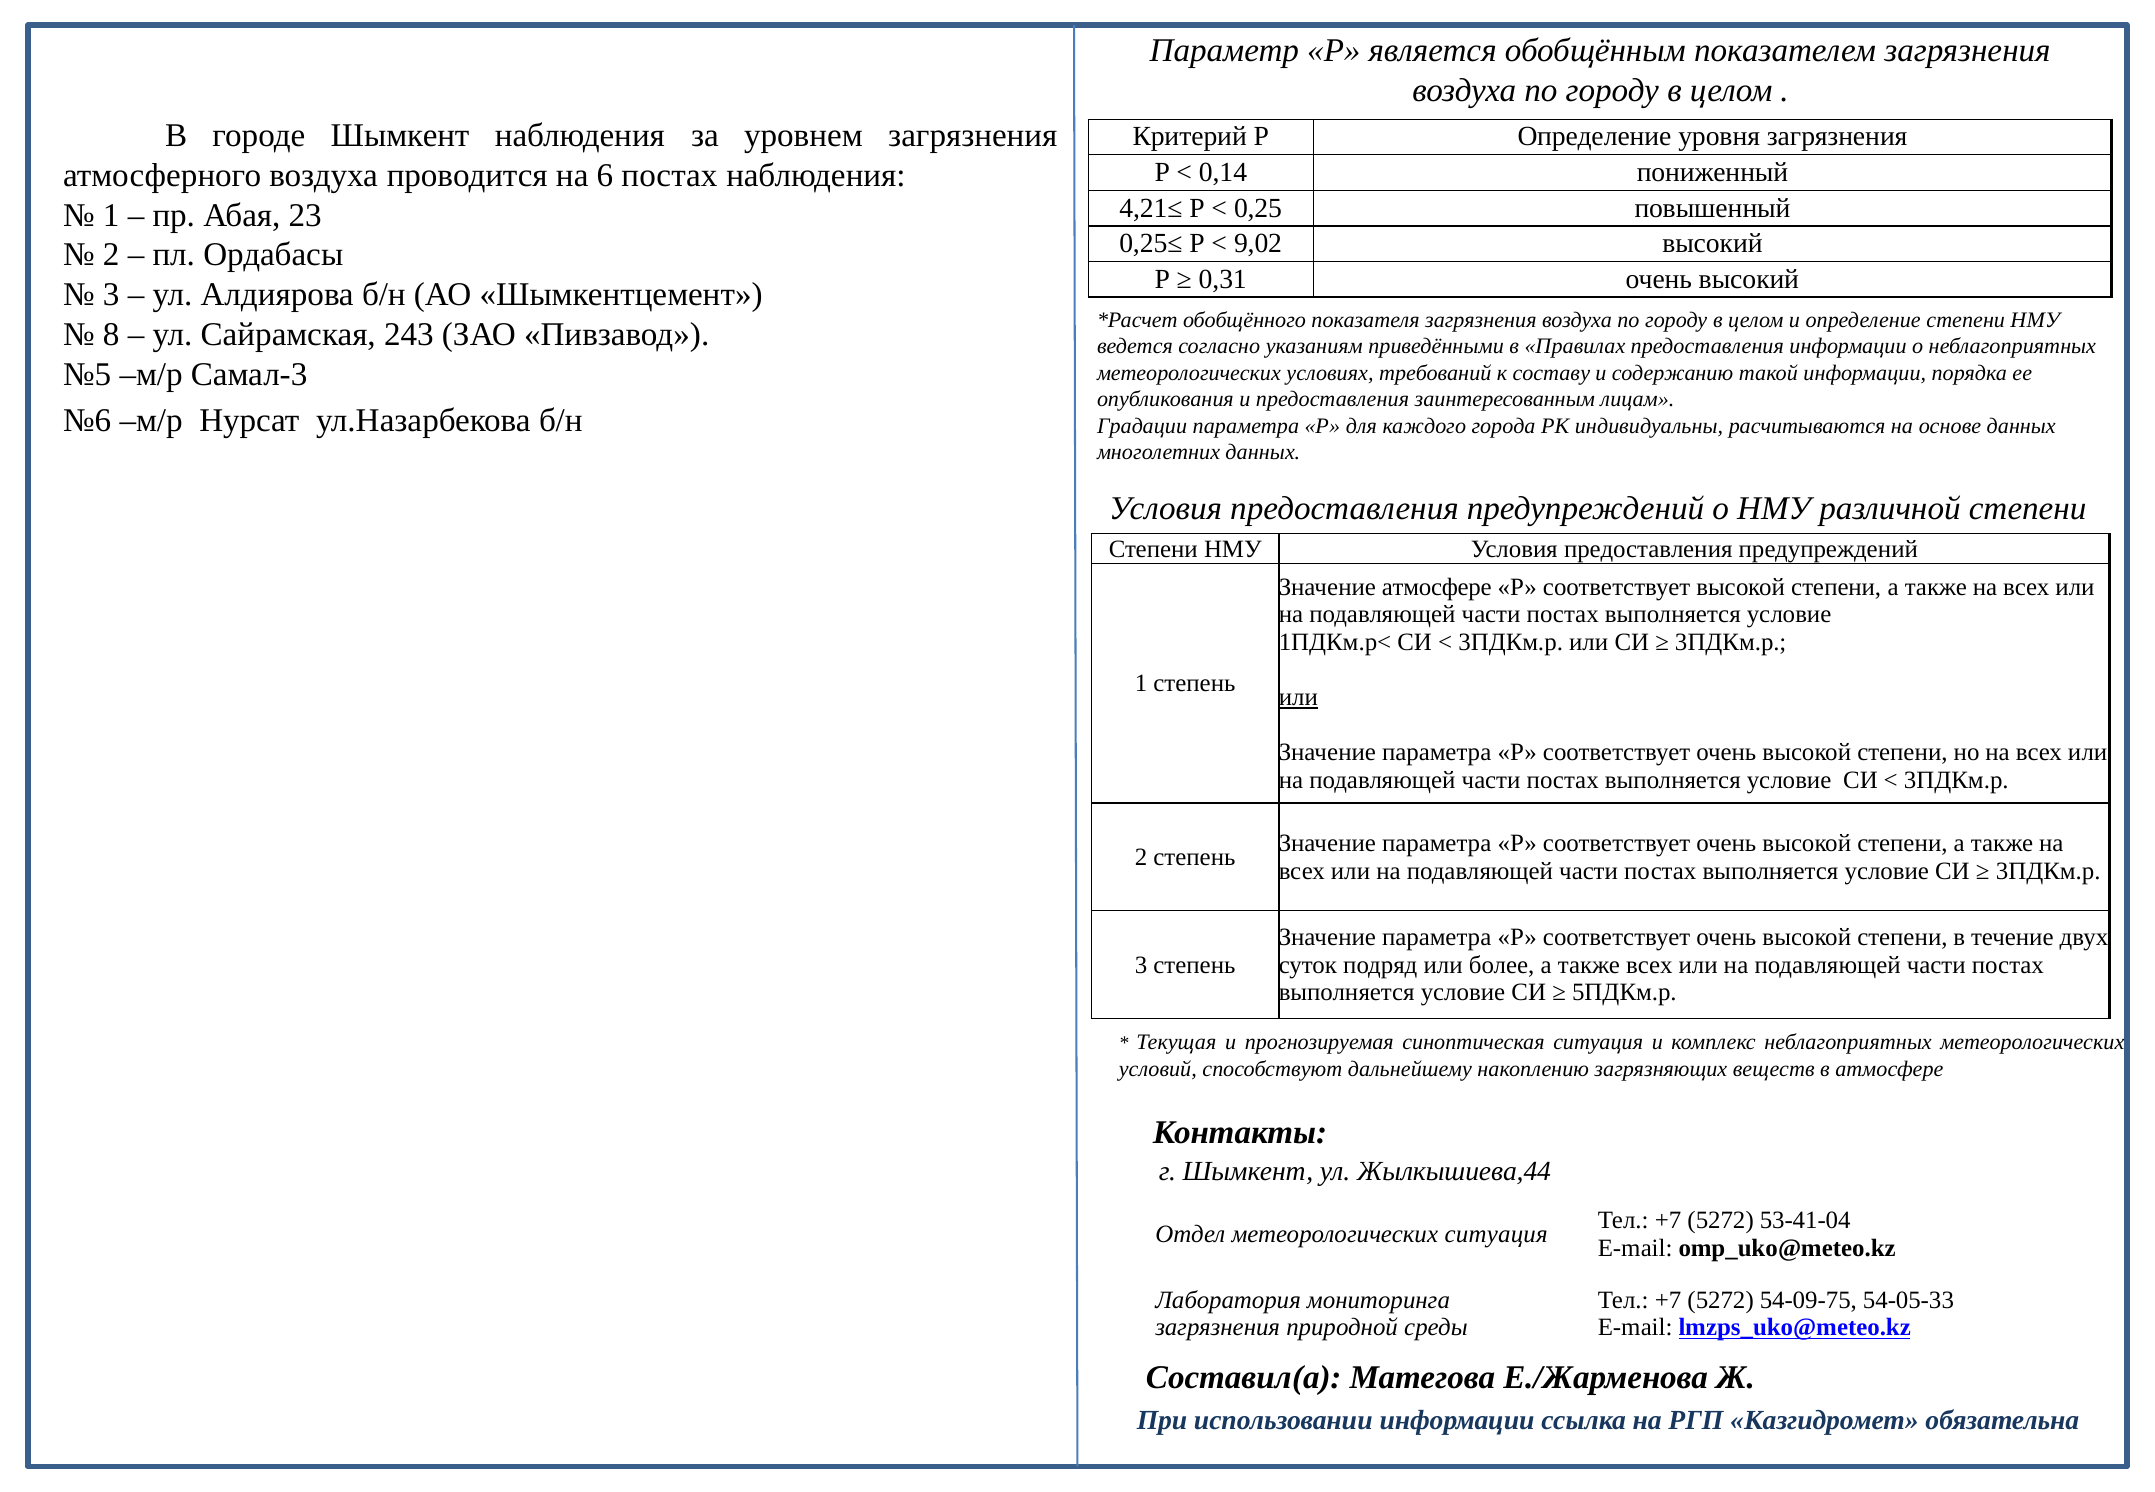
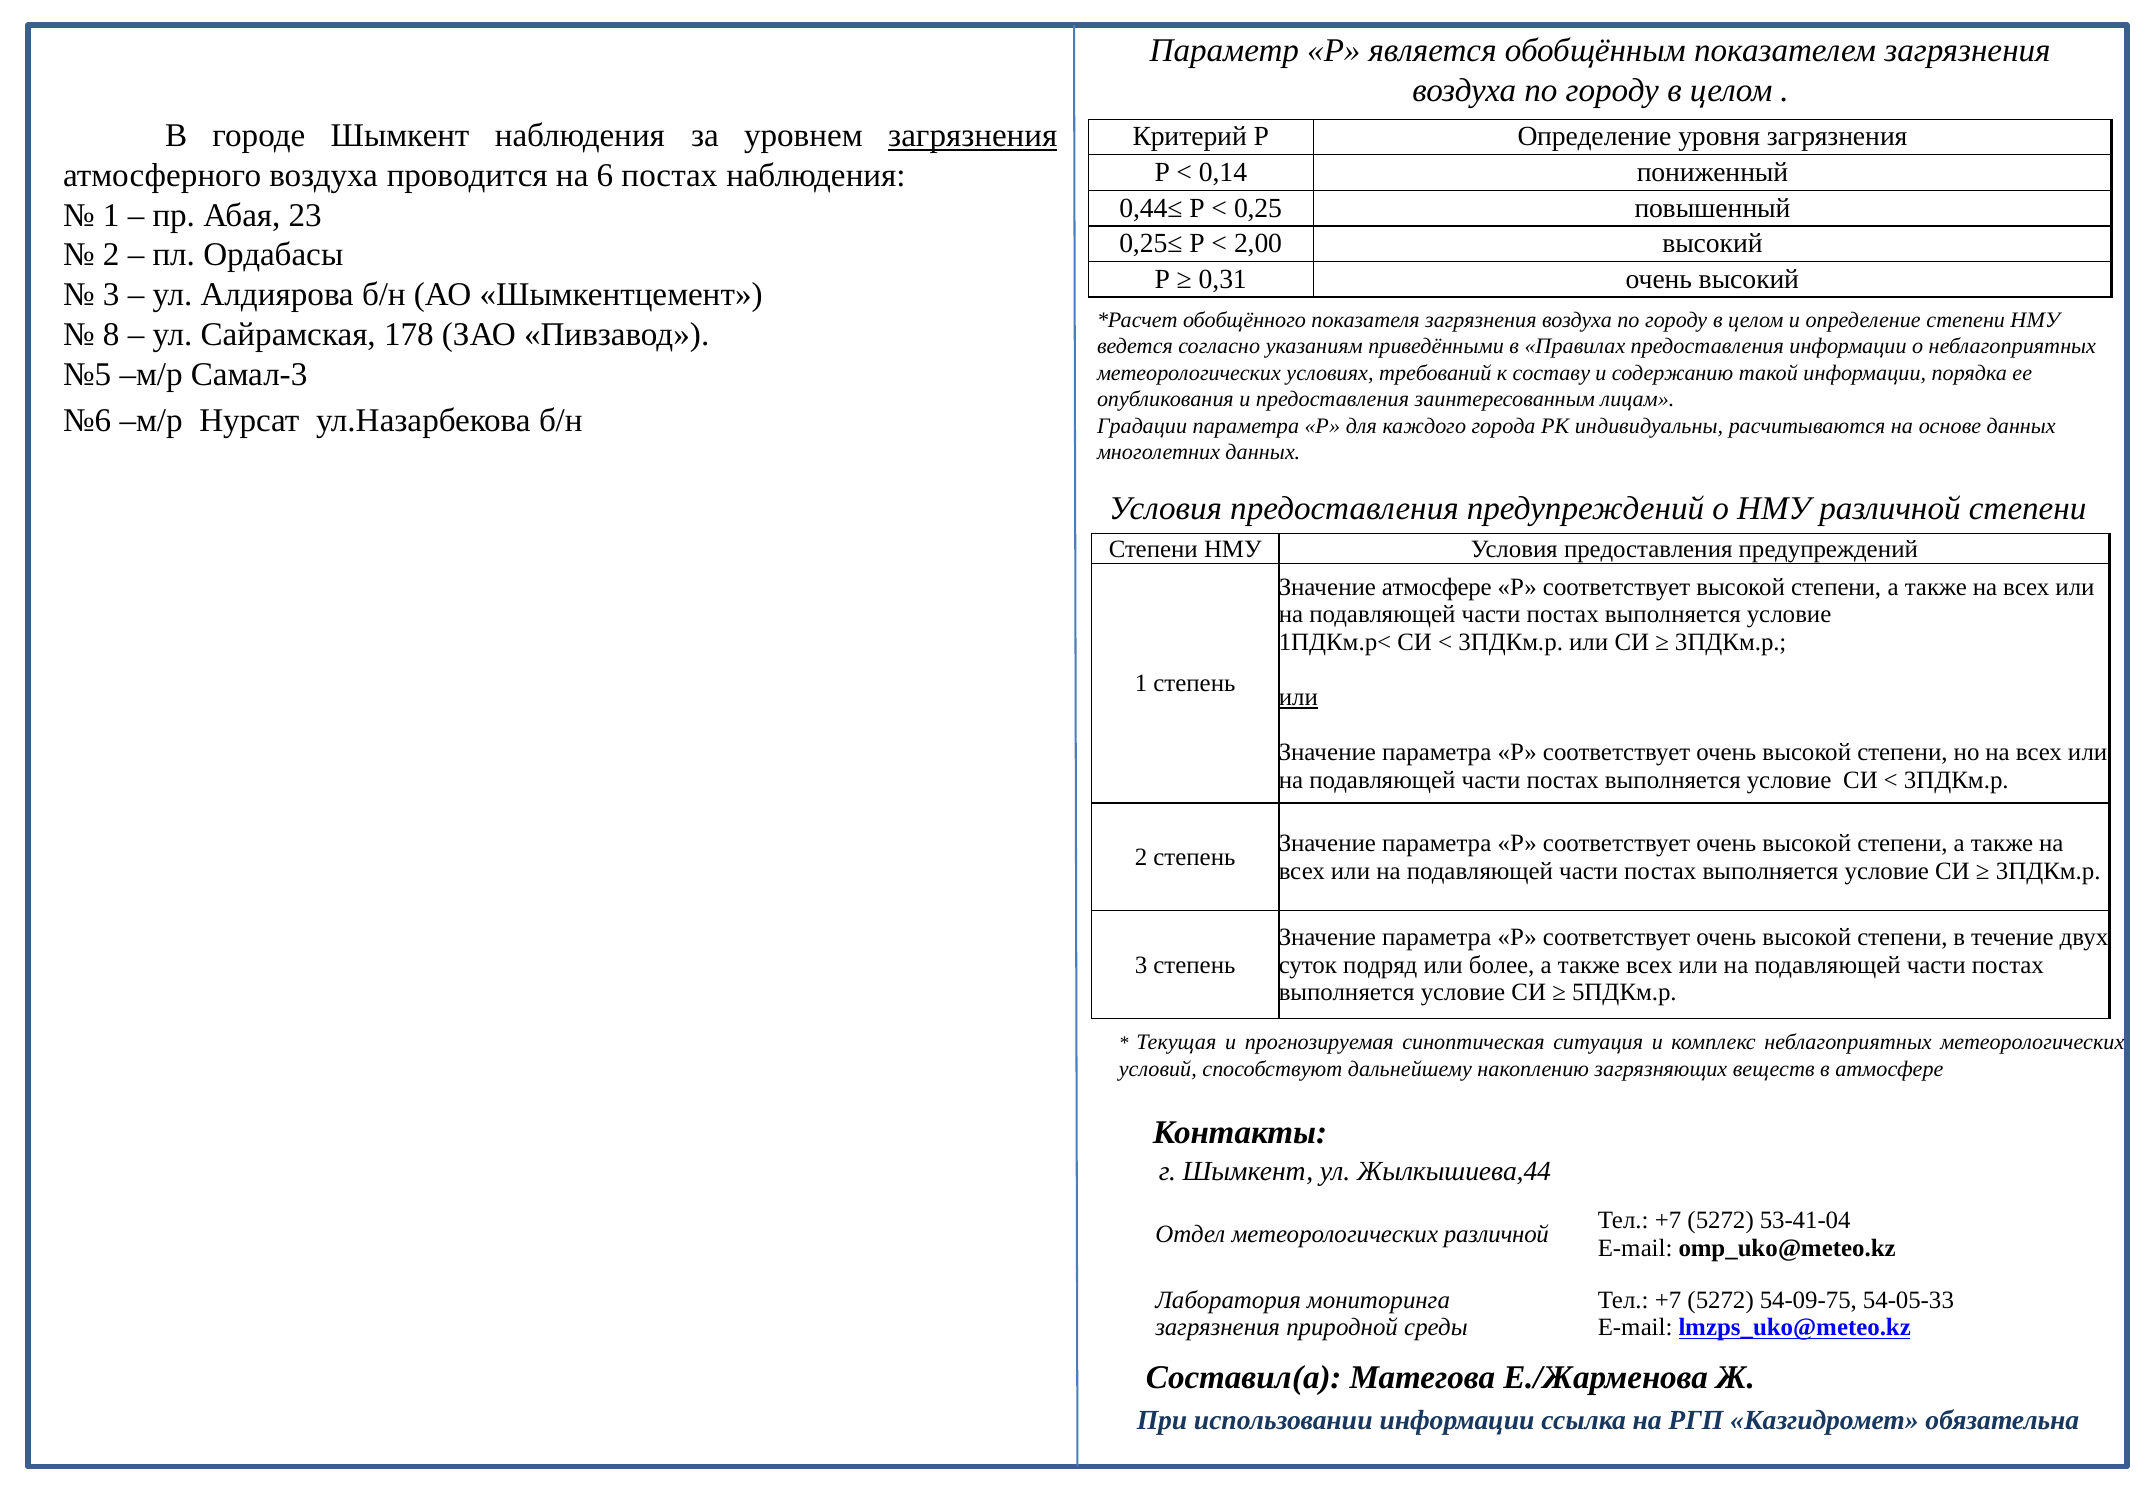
загрязнения underline: none -> present (973, 136)
4,21≤: 4,21≤ -> 0,44≤ (1151, 208)
9,02: 9,02 -> 2,00 (1258, 243)
243: 243 -> 178 (409, 335)
метеорологических ситуация: ситуация -> различной (1496, 1234)
